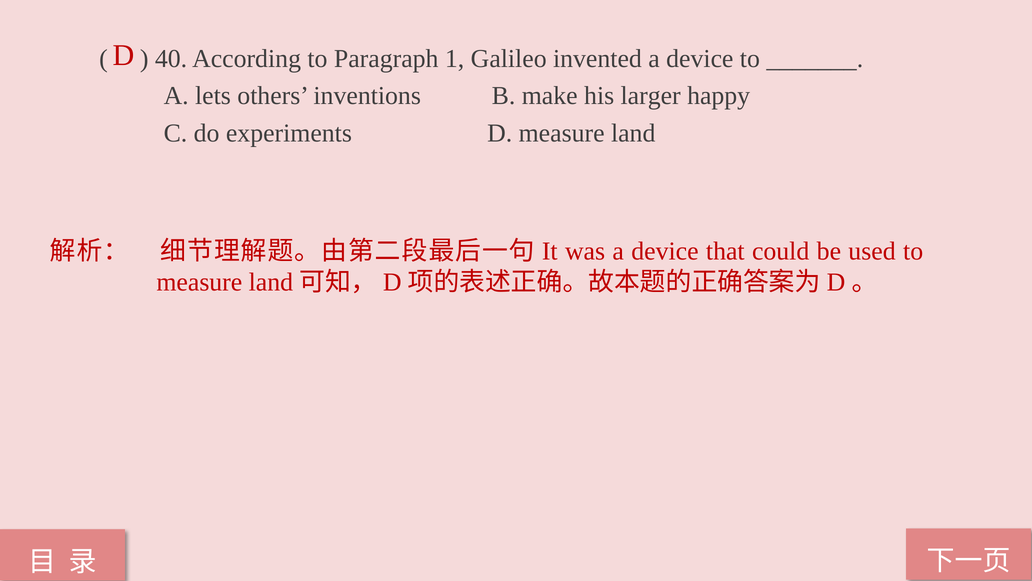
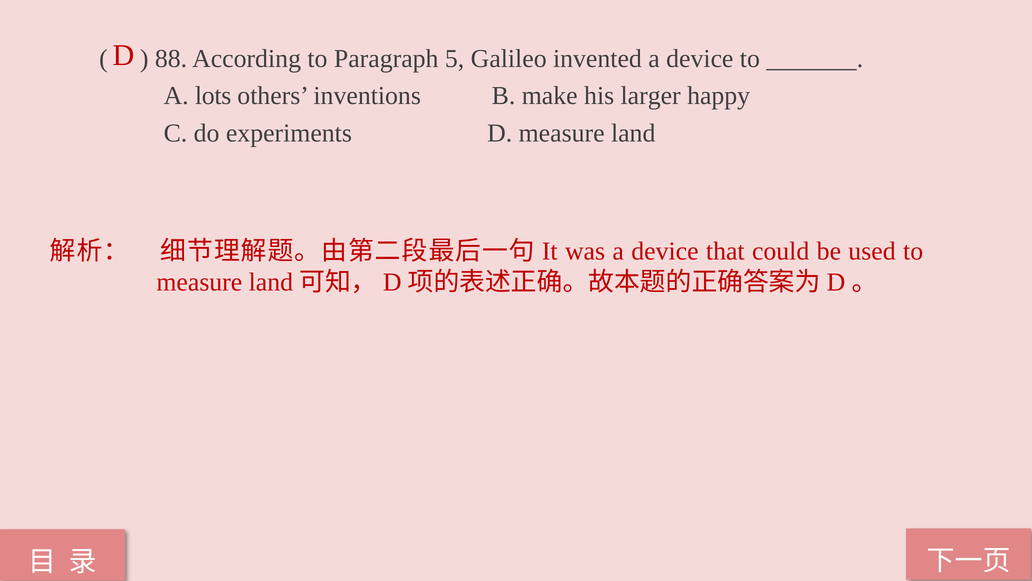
40: 40 -> 88 (171, 59)
1: 1 -> 5 (455, 59)
lets: lets -> lots (213, 96)
